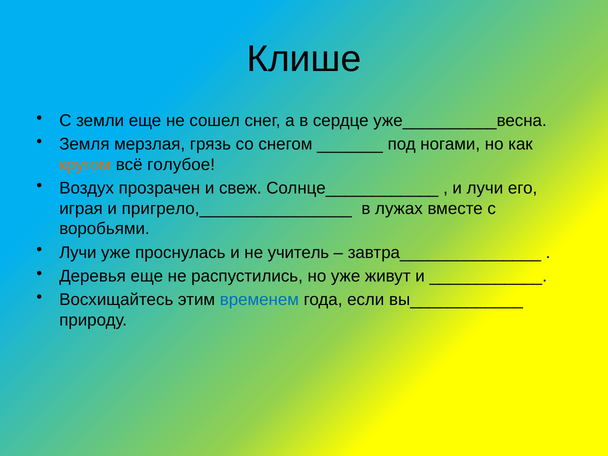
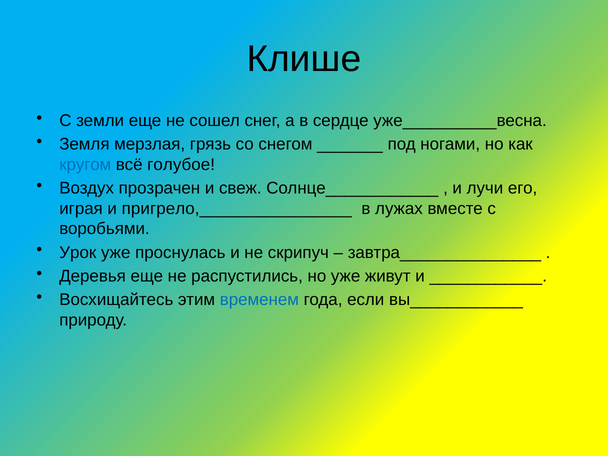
кругом colour: orange -> blue (85, 165)
Лучи: Лучи -> Урок (78, 253)
учитель: учитель -> скрипуч (298, 253)
